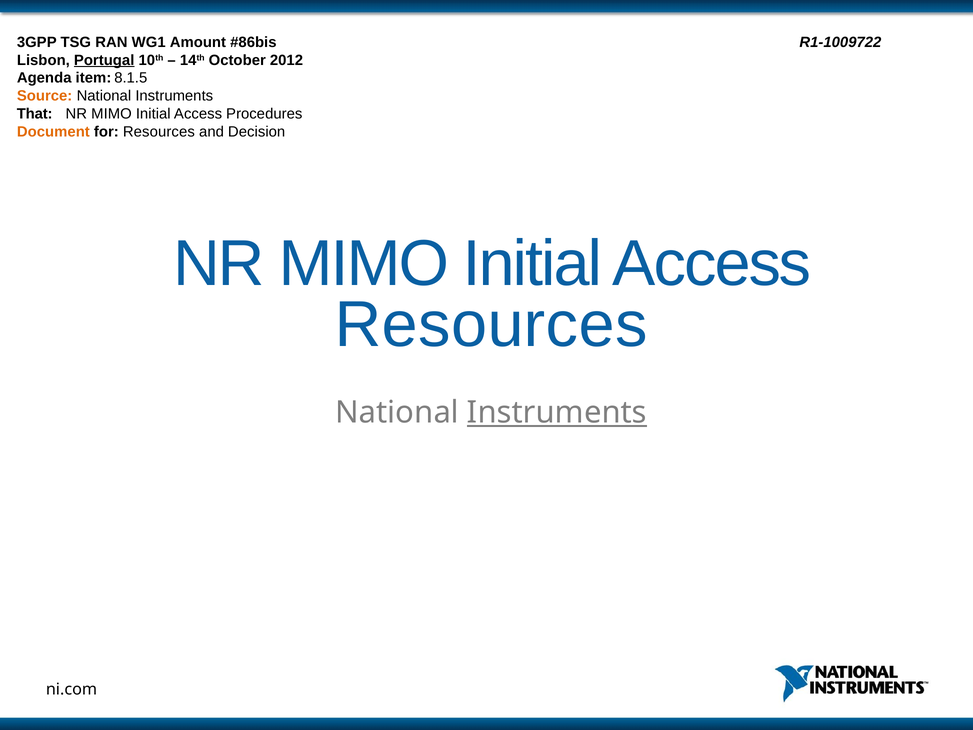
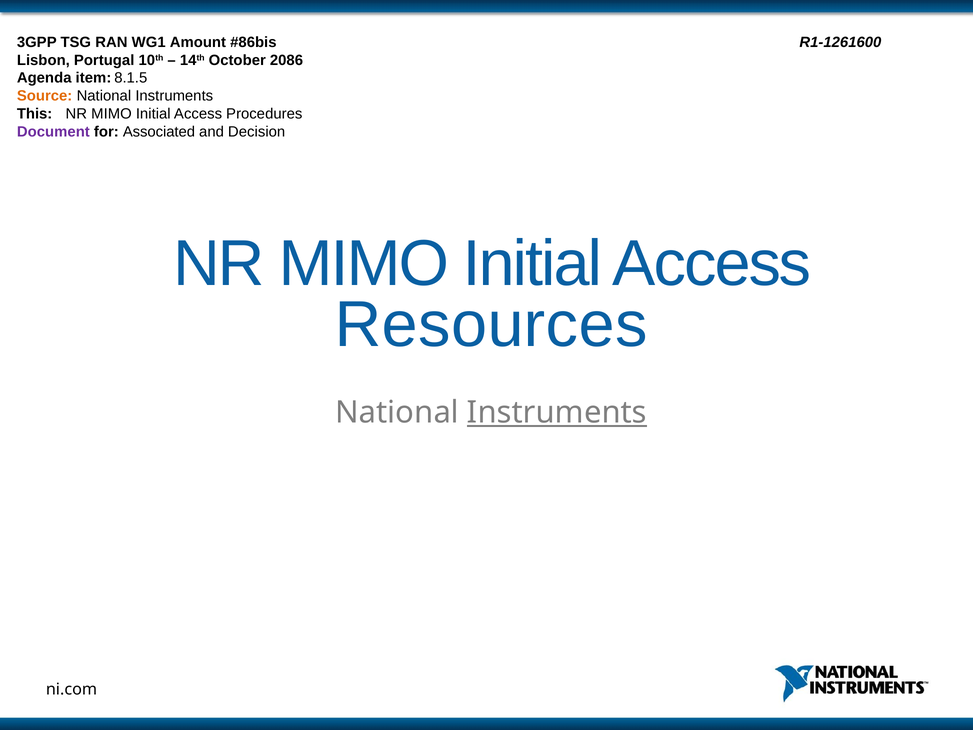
R1-1009722: R1-1009722 -> R1-1261600 (840, 42)
Portugal underline: present -> none (104, 60)
2012: 2012 -> 2086 (286, 60)
That: That -> This (35, 114)
Document colour: orange -> purple (53, 132)
for Resources: Resources -> Associated (159, 132)
